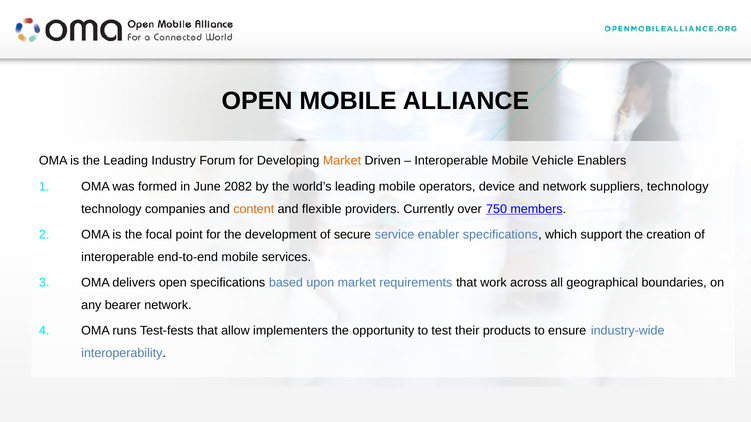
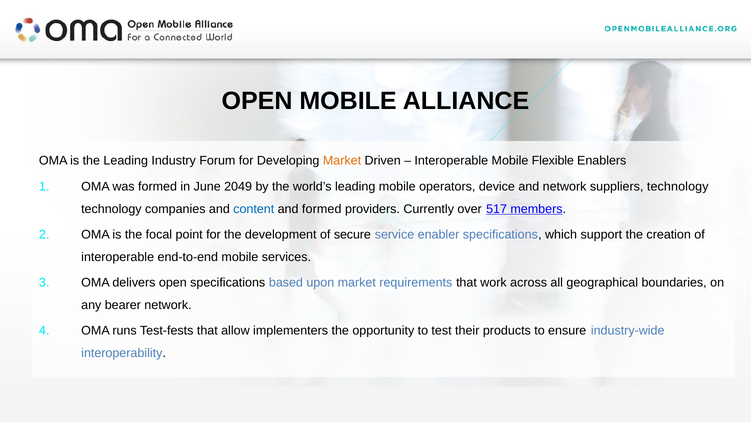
Vehicle: Vehicle -> Flexible (553, 161)
2082: 2082 -> 2049 (238, 187)
content colour: orange -> blue (254, 209)
and flexible: flexible -> formed (322, 209)
750: 750 -> 517 (497, 209)
